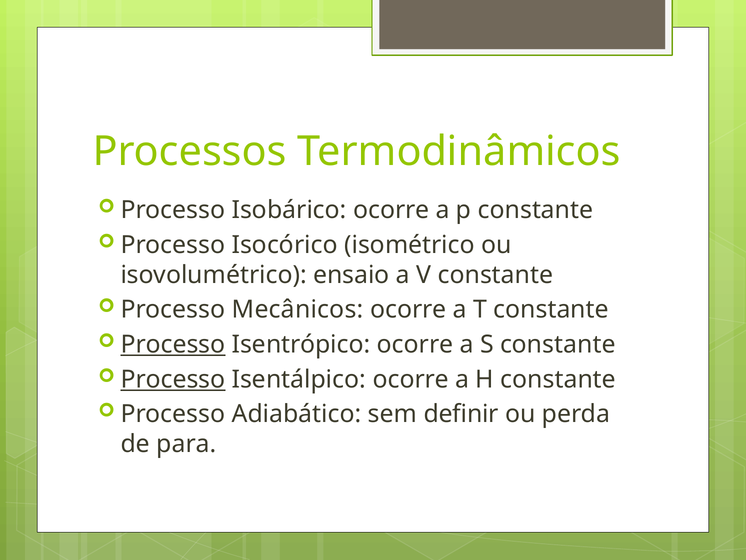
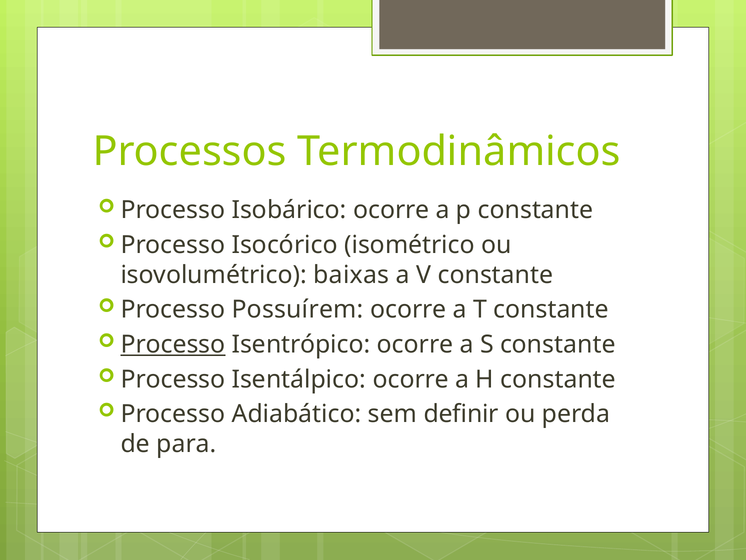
ensaio: ensaio -> baixas (351, 275)
Mecânicos: Mecânicos -> Possuírem (298, 309)
Processo underline: present -> none (173, 379)
